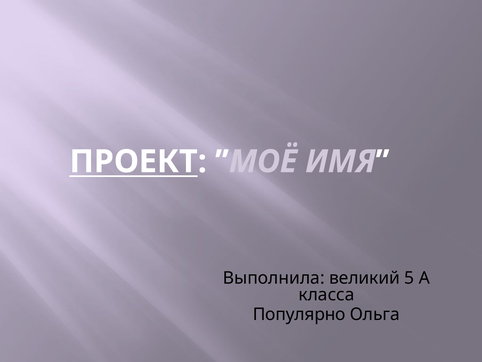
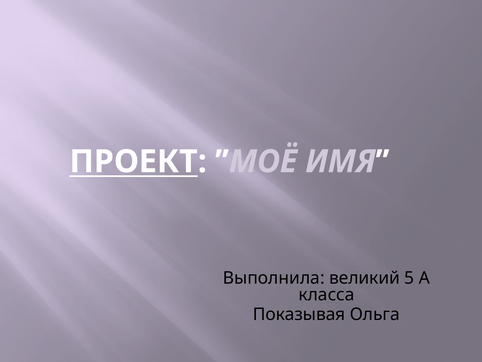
Популярно: Популярно -> Показывая (299, 314)
